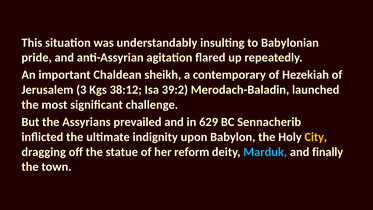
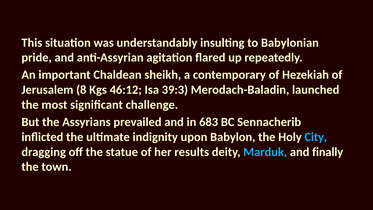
3: 3 -> 8 (81, 90)
38:12: 38:12 -> 46:12 (126, 90)
39:2: 39:2 -> 39:3 (175, 90)
629: 629 -> 683 (209, 122)
City colour: yellow -> light blue (316, 137)
reform: reform -> results (192, 152)
